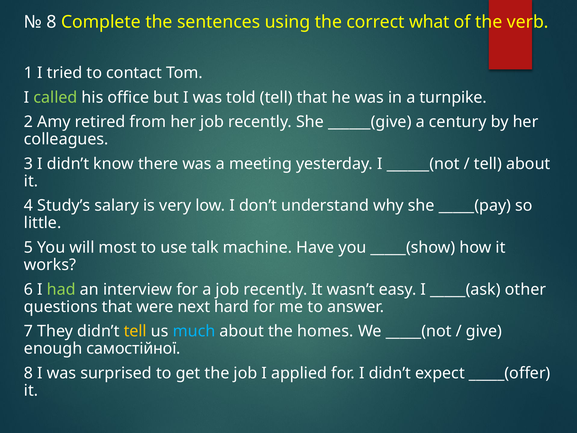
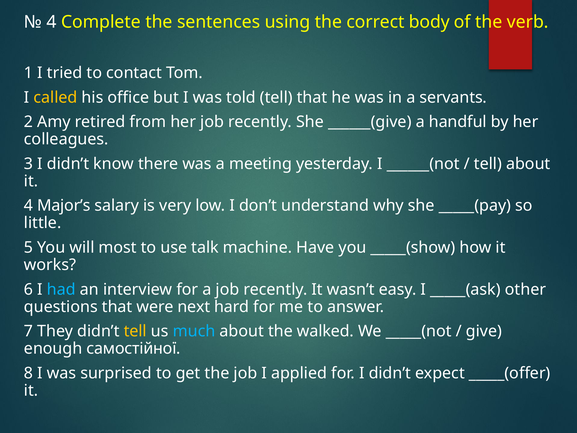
8: 8 -> 4 (52, 22)
what: what -> body (429, 22)
called colour: light green -> yellow (56, 97)
turnpike: turnpike -> servants (453, 97)
century: century -> handful (458, 122)
Study’s: Study’s -> Major’s (64, 206)
had colour: light green -> light blue (61, 289)
homes: homes -> walked (325, 331)
